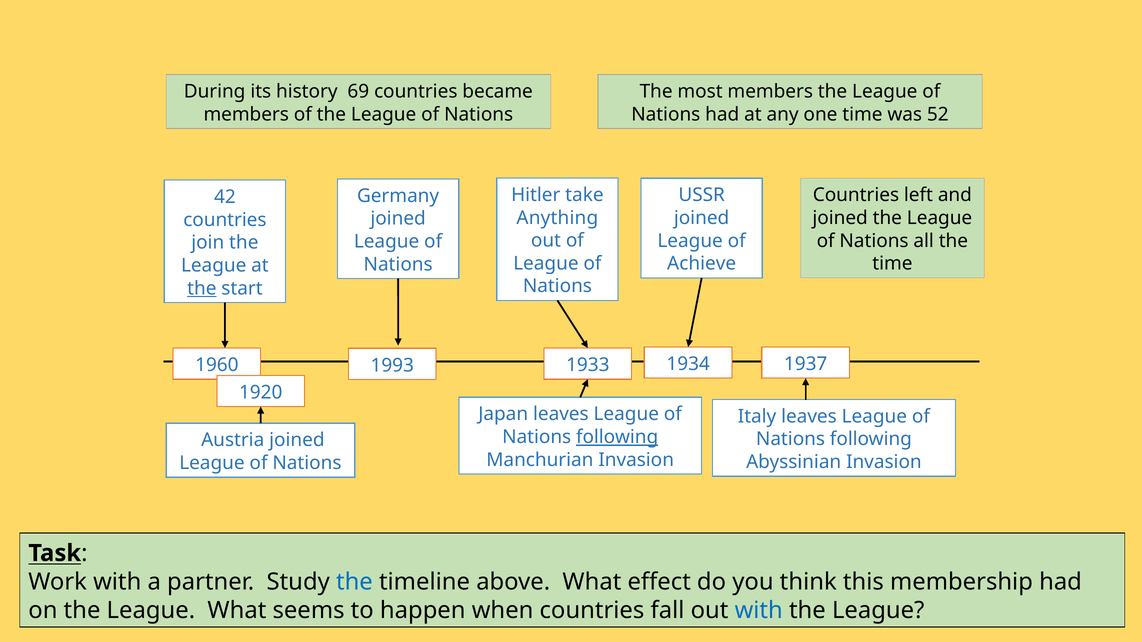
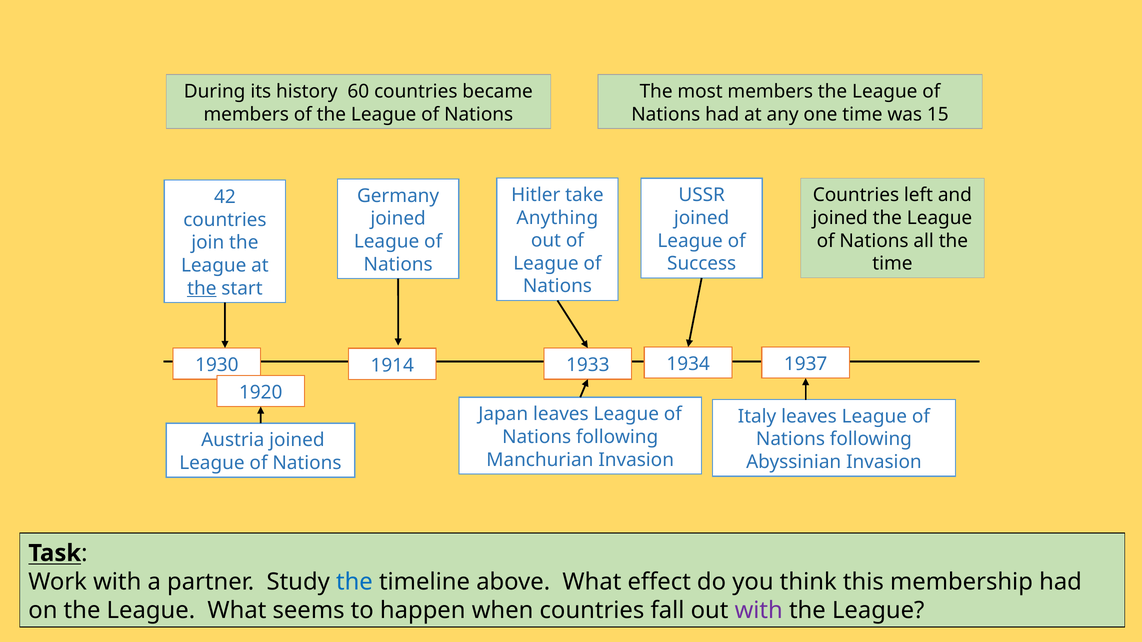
69: 69 -> 60 (358, 91)
52: 52 -> 15 (938, 114)
Achieve: Achieve -> Success (702, 264)
1960: 1960 -> 1930 (217, 365)
1993: 1993 -> 1914 (392, 365)
following underline: present -> none (617, 437)
with colour: blue -> purple (759, 611)
